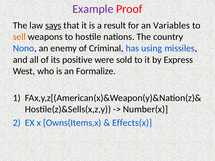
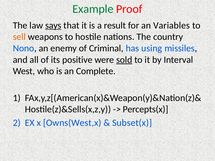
Example colour: purple -> green (93, 9)
sold underline: none -> present (124, 60)
Express: Express -> Interval (178, 60)
Formalize: Formalize -> Complete (96, 71)
Number(x: Number(x -> Percepts(x (146, 110)
Owns(Items,x: Owns(Items,x -> Owns(West,x (72, 123)
Effects(x: Effects(x -> Subset(x (132, 123)
